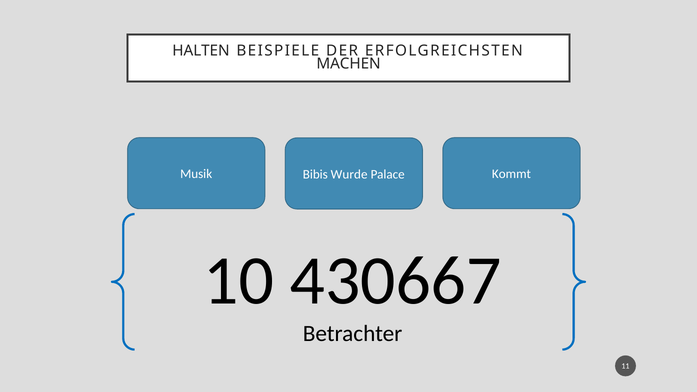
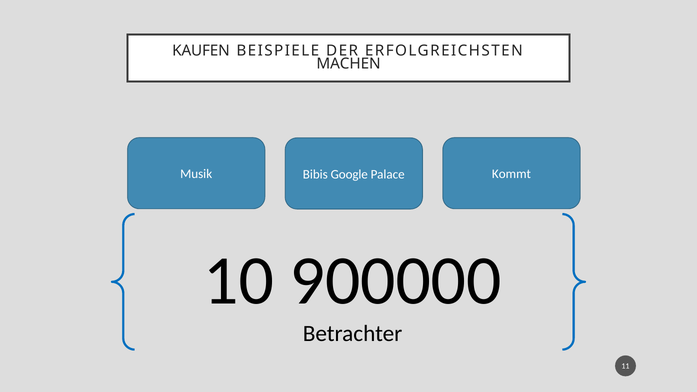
HALTEN: HALTEN -> KAUFEN (201, 51)
Wurde: Wurde -> Google (349, 174)
430667: 430667 -> 900000 (396, 281)
